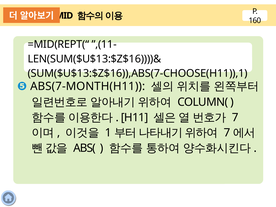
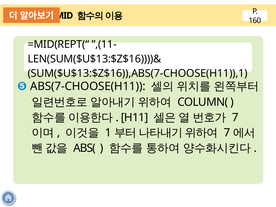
ABS(7-MONTH(H11: ABS(7-MONTH(H11 -> ABS(7-CHOOSE(H11 (88, 86)
